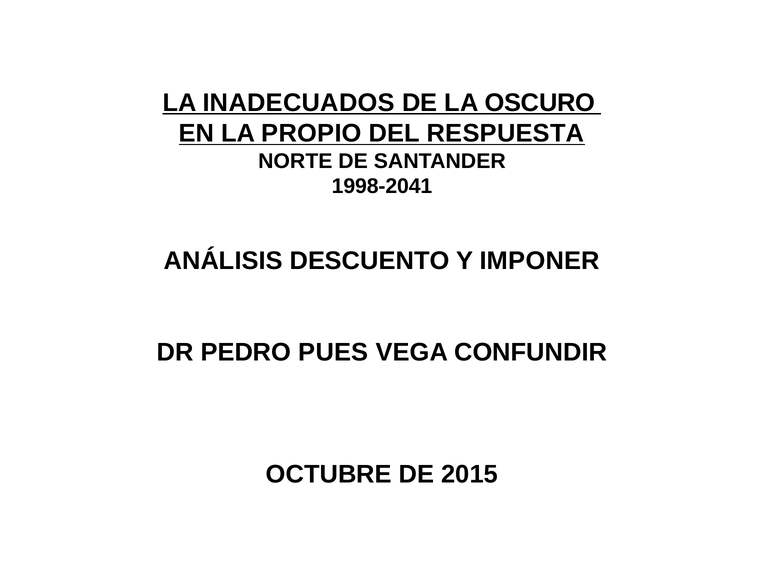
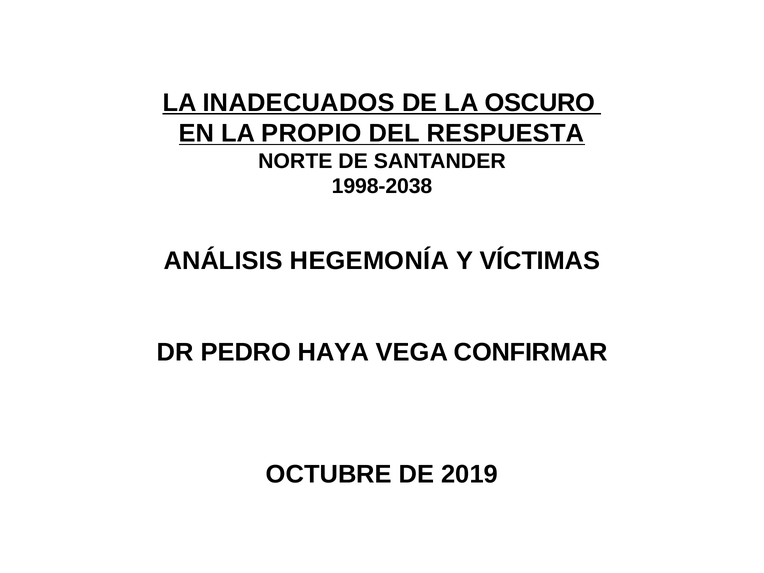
1998-2041: 1998-2041 -> 1998-2038 (382, 186)
DESCUENTO: DESCUENTO -> HEGEMONÍA (369, 261)
IMPONER: IMPONER -> VÍCTIMAS (540, 261)
PUES: PUES -> HAYA (334, 352)
CONFUNDIR: CONFUNDIR -> CONFIRMAR (531, 352)
2015: 2015 -> 2019 (470, 475)
